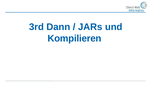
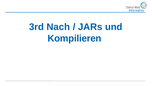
Dann: Dann -> Nach (58, 27)
